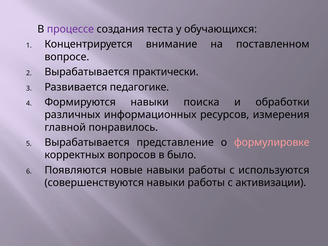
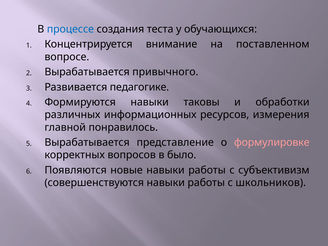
процессе colour: purple -> blue (70, 29)
практически: практически -> привычного (165, 72)
поиска: поиска -> таковы (202, 102)
используются: используются -> субъективизм (274, 170)
активизации: активизации -> школьников (271, 183)
